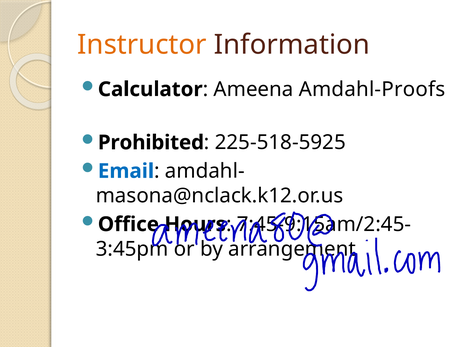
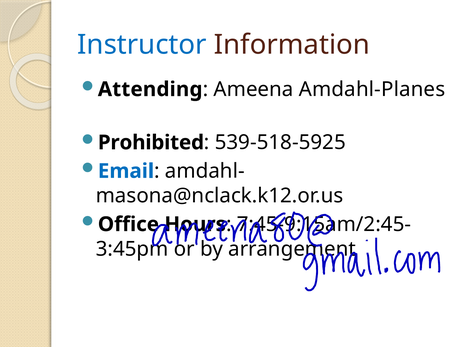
Instructor colour: orange -> blue (142, 45)
Calculator: Calculator -> Attending (150, 89)
Amdahl-Proofs: Amdahl-Proofs -> Amdahl-Planes (372, 89)
225-518-5925: 225-518-5925 -> 539-518-5925 (280, 143)
